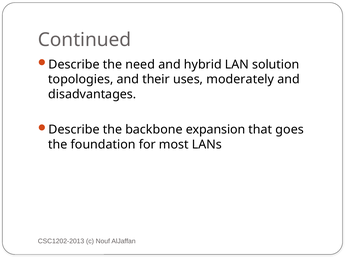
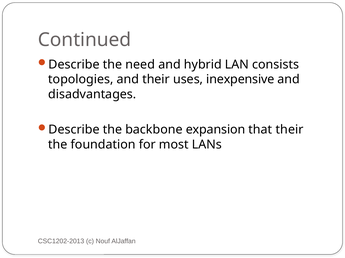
solution: solution -> consists (276, 65)
moderately: moderately -> inexpensive (240, 80)
that goes: goes -> their (290, 130)
